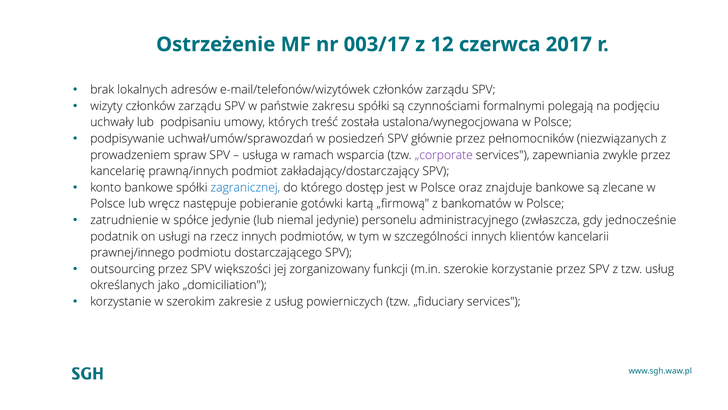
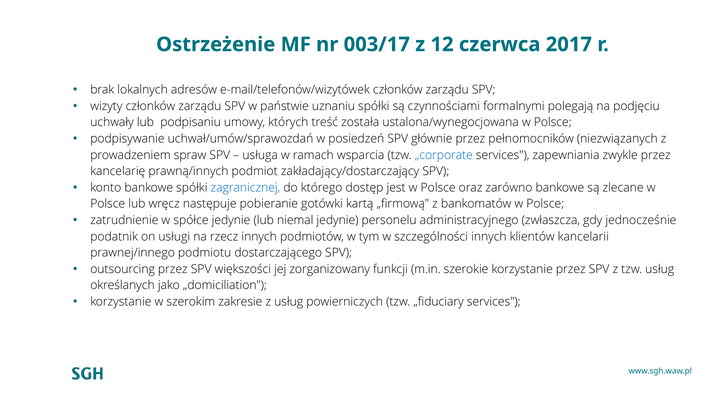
zakresu: zakresu -> uznaniu (333, 106)
„corporate colour: purple -> blue (444, 155)
znajduje: znajduje -> zarówno (509, 187)
